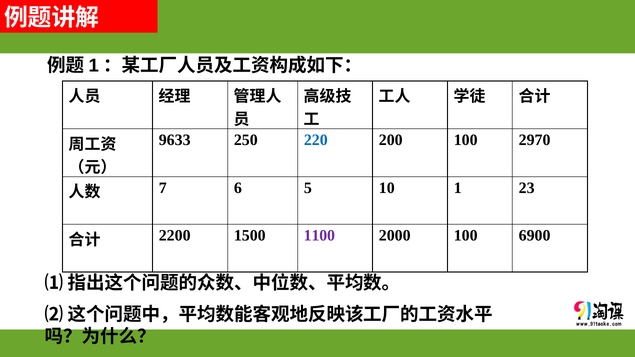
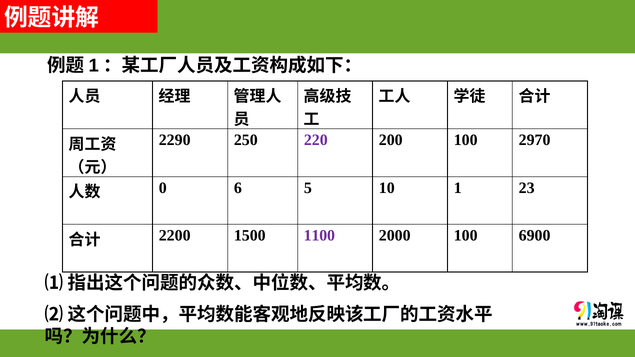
9633: 9633 -> 2290 (175, 140)
220 colour: blue -> purple (316, 140)
7: 7 -> 0 (163, 188)
